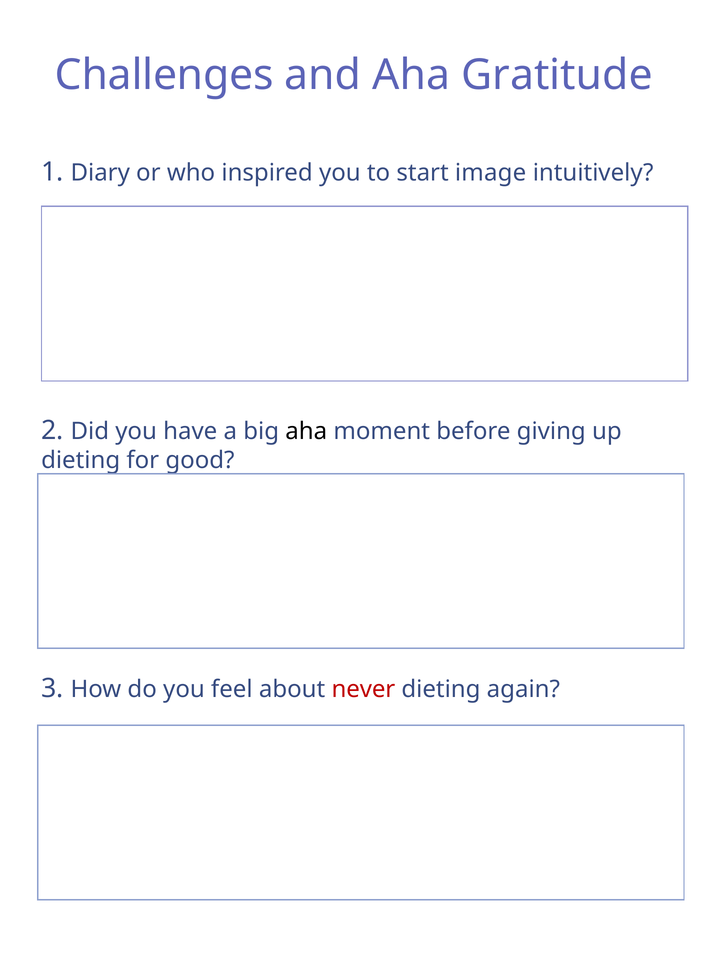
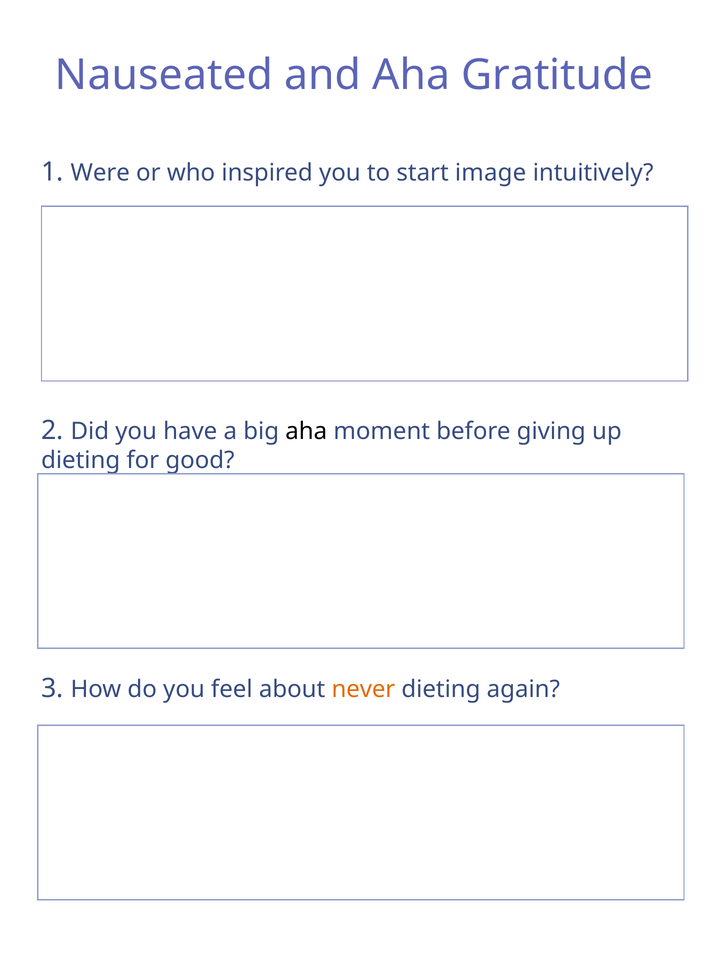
Challenges: Challenges -> Nauseated (164, 75)
Diary: Diary -> Were (100, 173)
never colour: red -> orange (363, 690)
